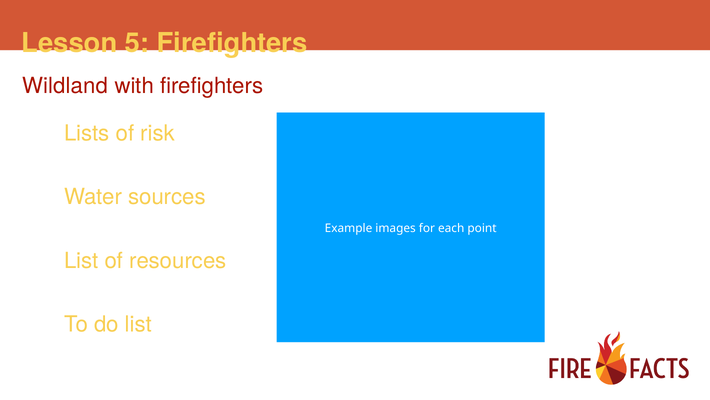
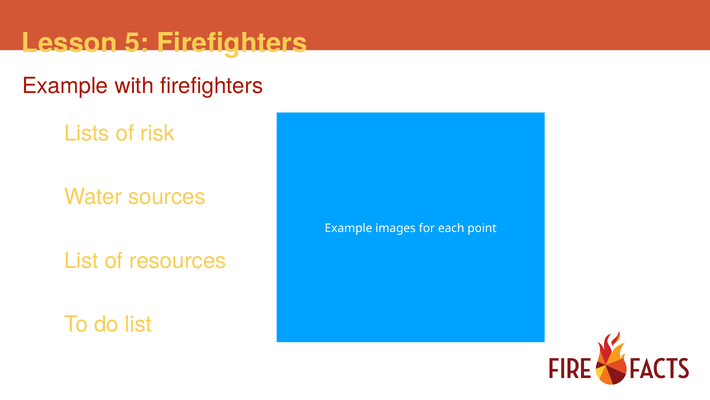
Wildland: Wildland -> Example (65, 86)
